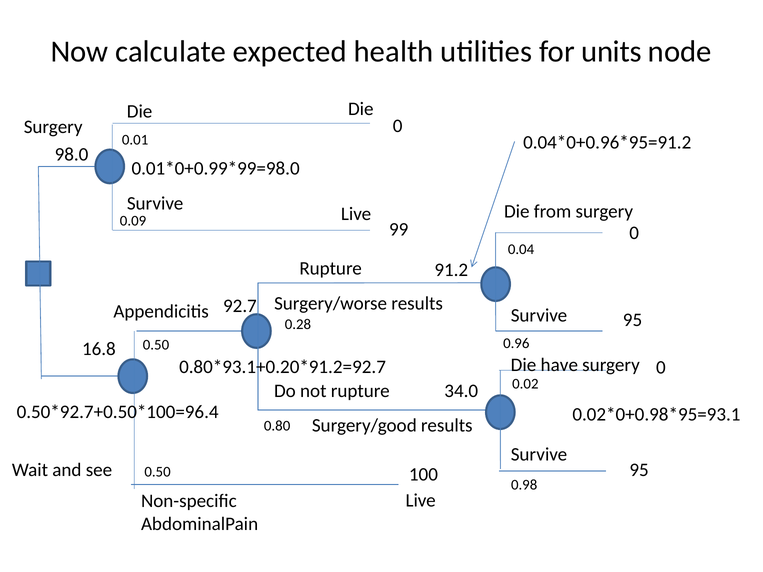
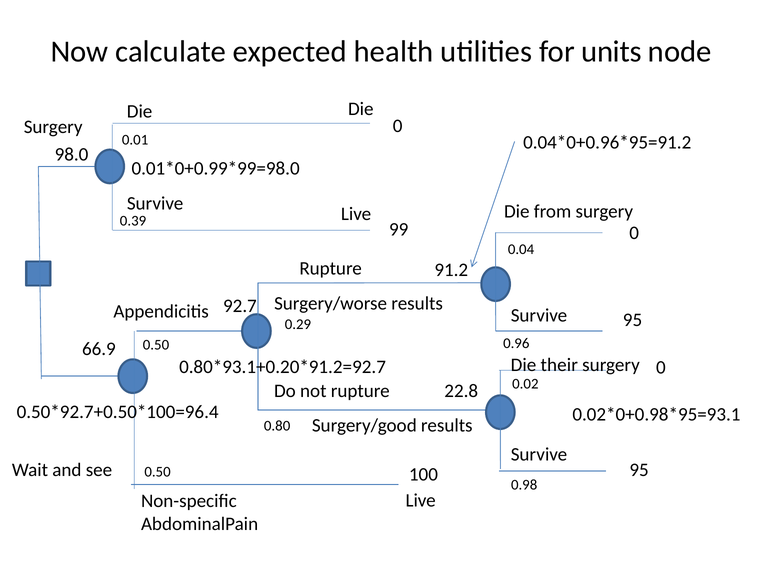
0.09: 0.09 -> 0.39 (133, 221)
0.28: 0.28 -> 0.29 (298, 324)
16.8: 16.8 -> 66.9 (99, 349)
have: have -> their (559, 365)
34.0: 34.0 -> 22.8 (461, 391)
